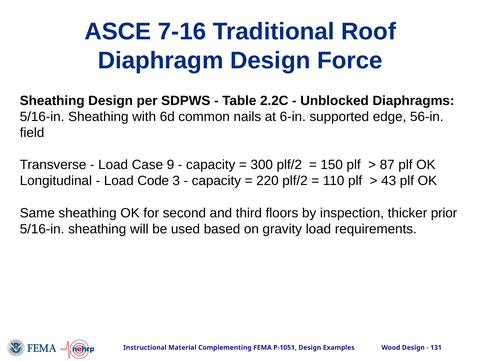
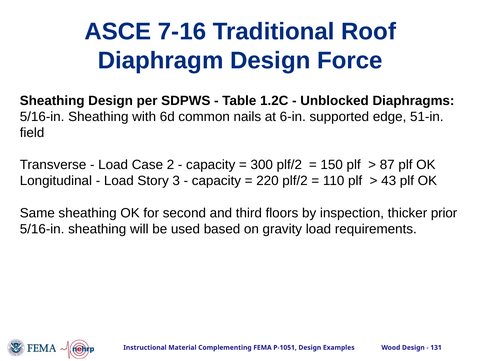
2.2C: 2.2C -> 1.2C (274, 101)
56-in: 56-in -> 51-in (427, 117)
9: 9 -> 2 (170, 165)
Code: Code -> Story (153, 181)
